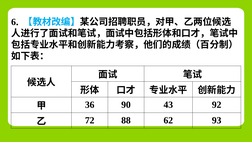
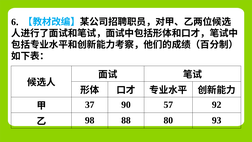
36: 36 -> 37 (90, 105)
43: 43 -> 57 (168, 105)
72: 72 -> 98 (90, 120)
62: 62 -> 80 (168, 120)
